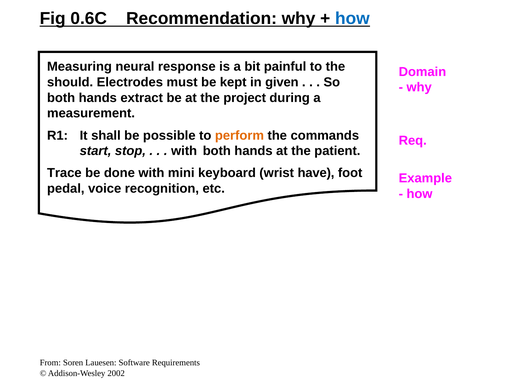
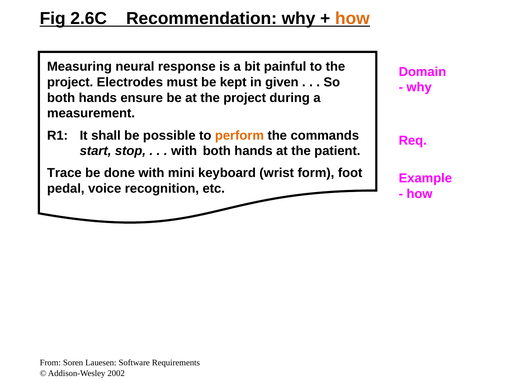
0.6C: 0.6C -> 2.6C (89, 19)
how colour: blue -> orange (352, 19)
should: should -> project (70, 82)
extract: extract -> ensure (142, 98)
have: have -> form (316, 173)
